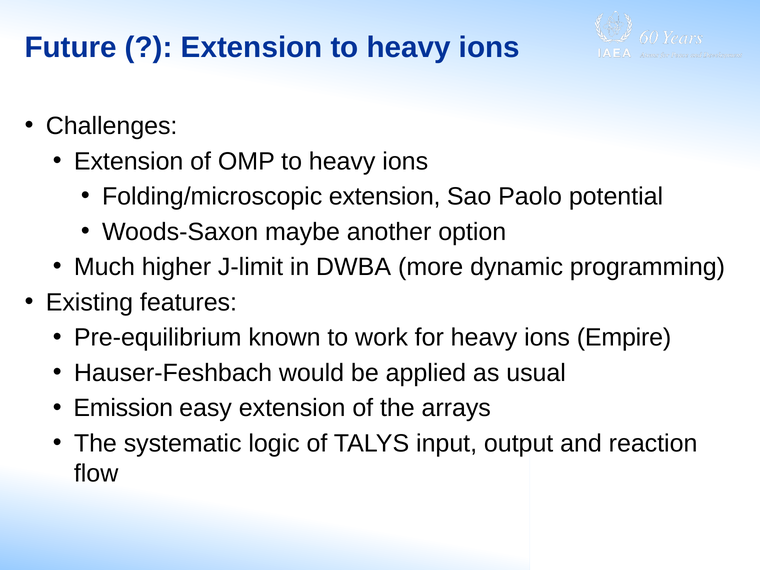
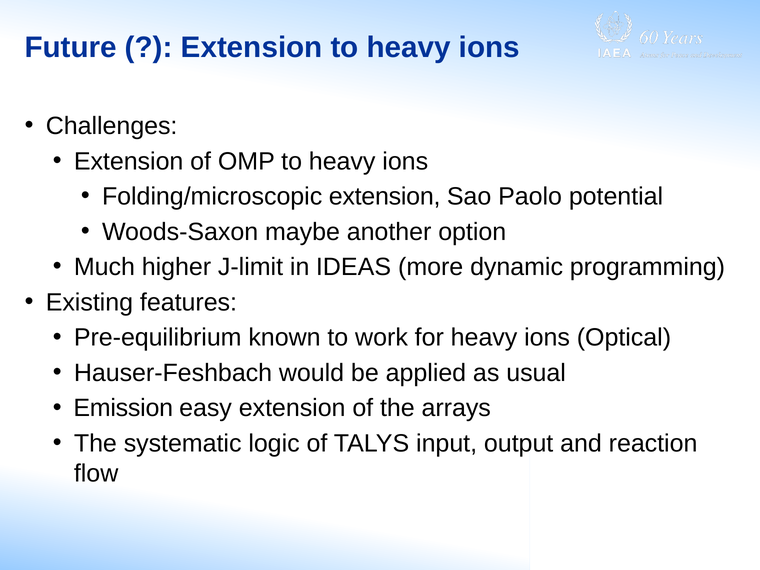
DWBA: DWBA -> IDEAS (353, 267)
Empire: Empire -> Optical (624, 338)
